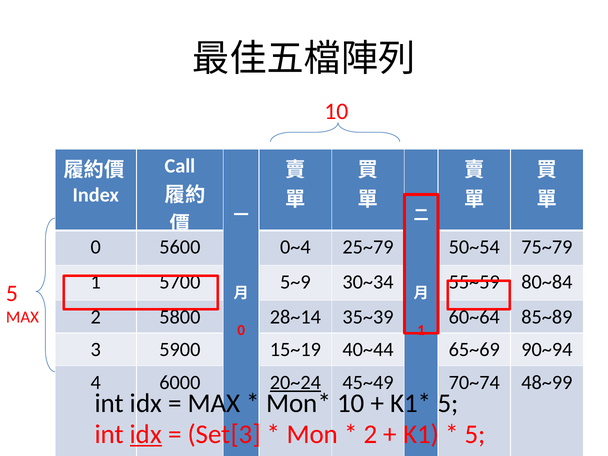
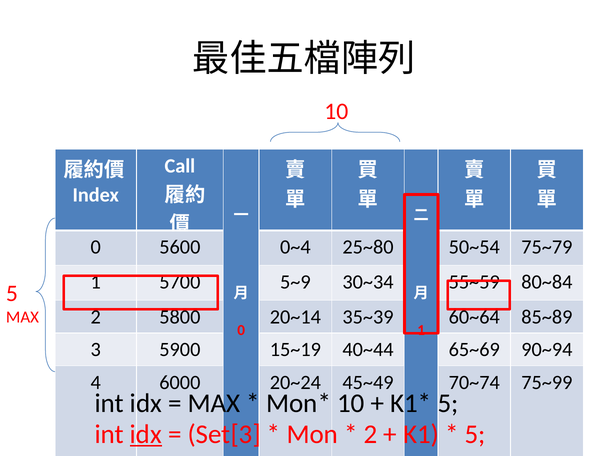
25~79: 25~79 -> 25~80 (368, 247)
28~14: 28~14 -> 20~14 (295, 317)
20~24 underline: present -> none (295, 383)
48~99: 48~99 -> 75~99 (547, 383)
